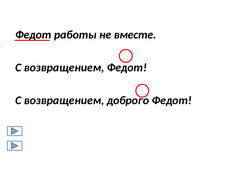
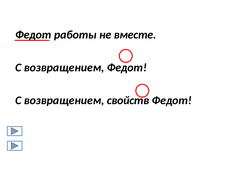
доброго: доброго -> свойств (128, 101)
